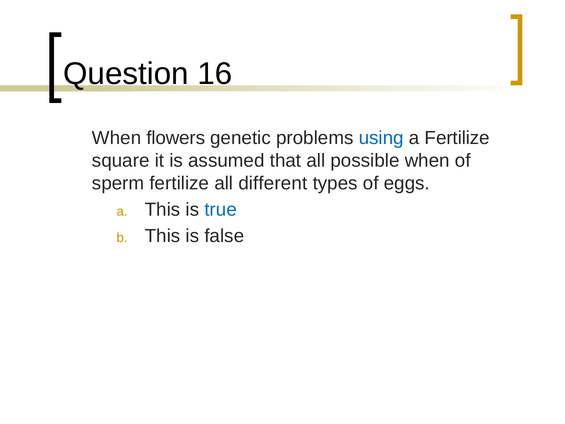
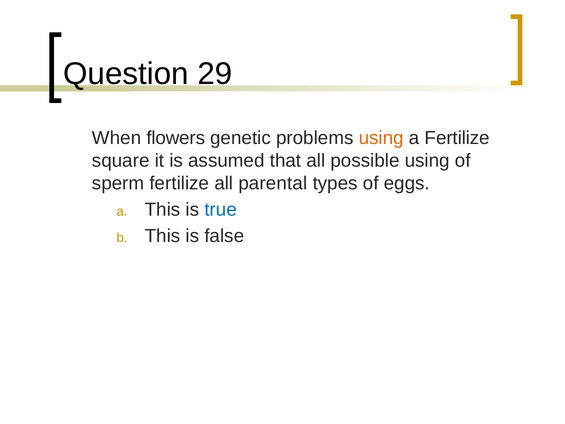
16: 16 -> 29 (215, 74)
using colour: blue -> orange (381, 138)
possible when: when -> using (427, 160)
different: different -> parental (273, 183)
